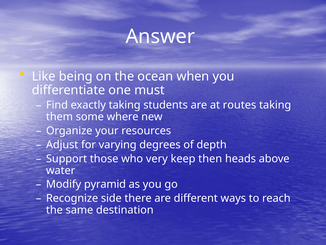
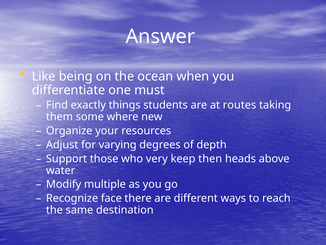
exactly taking: taking -> things (125, 105)
pyramid: pyramid -> multiple (105, 184)
side: side -> face (111, 198)
